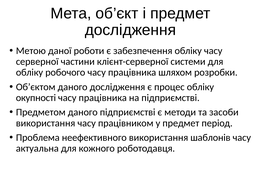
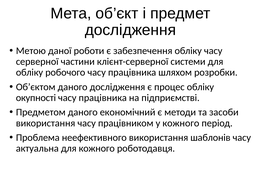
даного підприємстві: підприємстві -> економічний (128, 112)
у предмет: предмет -> кожного (181, 123)
